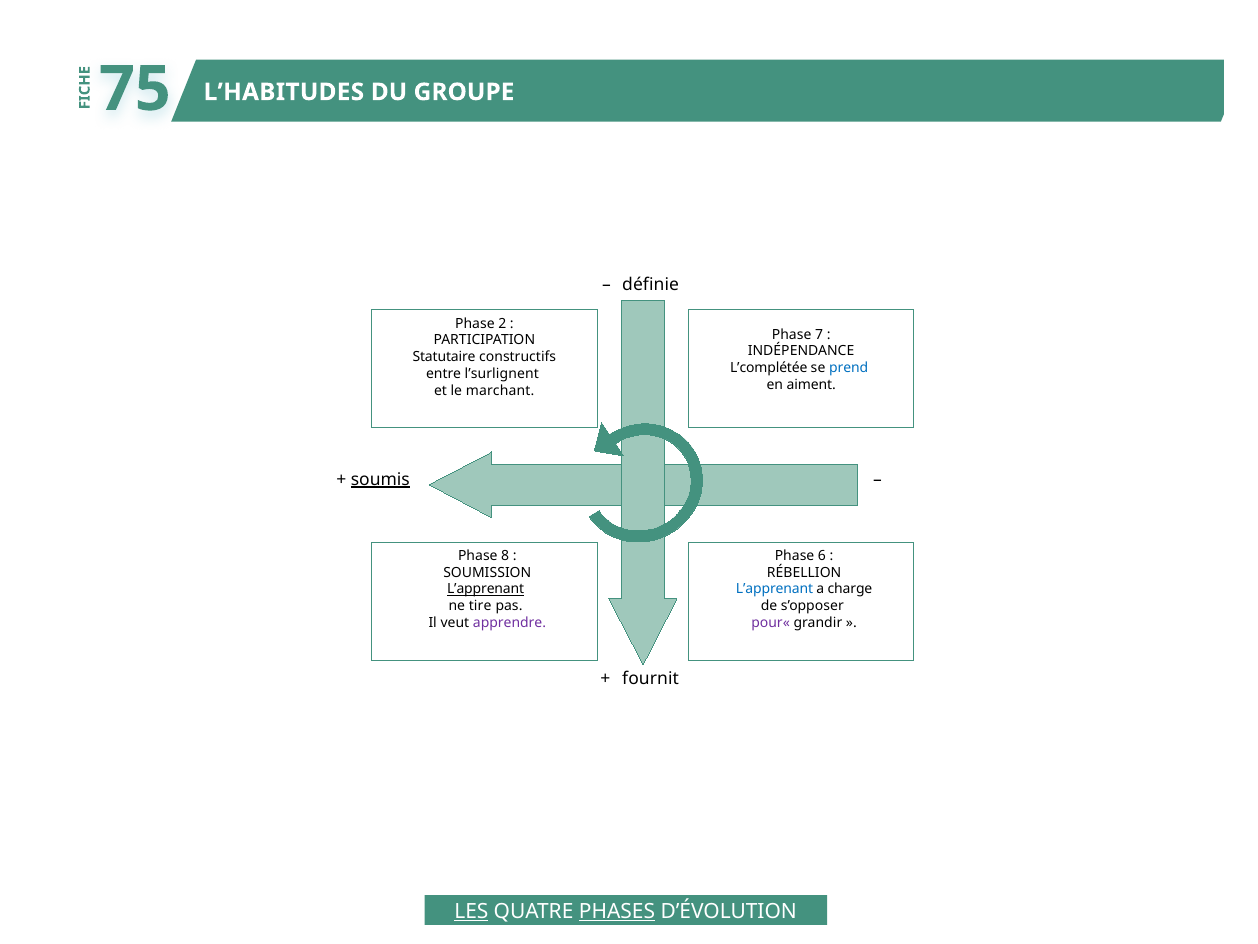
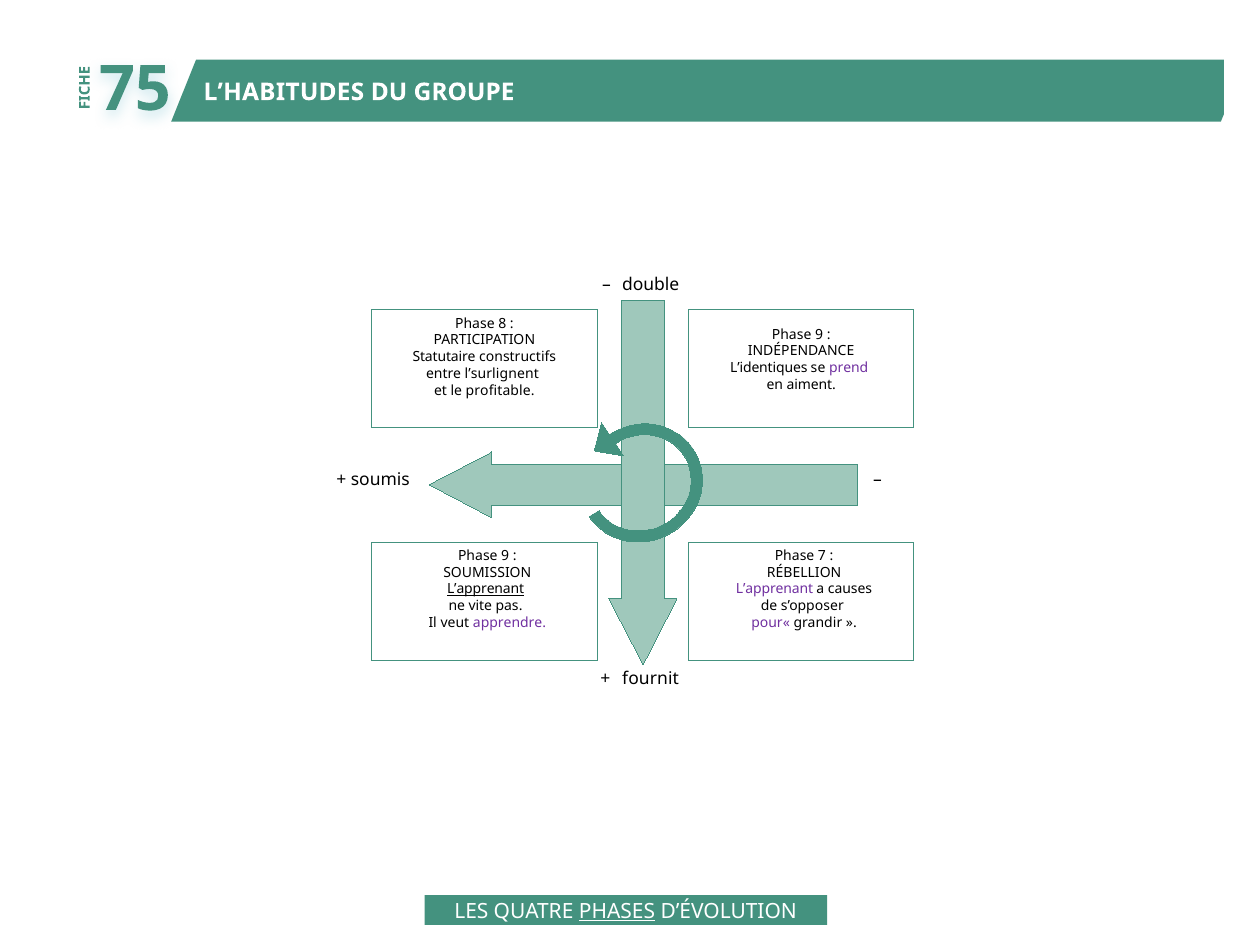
définie: définie -> double (651, 284)
2: 2 -> 8 (502, 323)
7: 7 -> 9 (819, 334)
L’complétée: L’complétée -> L’identiques (769, 368)
prend colour: blue -> purple (849, 368)
marchant: marchant -> profitable (500, 390)
soumis underline: present -> none (380, 479)
8: 8 -> 9 (505, 555)
6: 6 -> 7 (822, 555)
L’apprenant colour: blue -> purple (775, 589)
charge: charge -> causes (850, 589)
tire: tire -> vite (480, 606)
LES underline: present -> none (471, 911)
